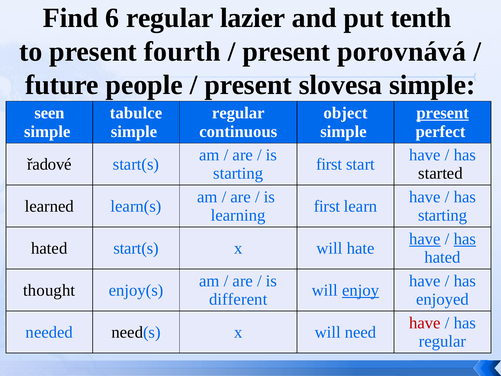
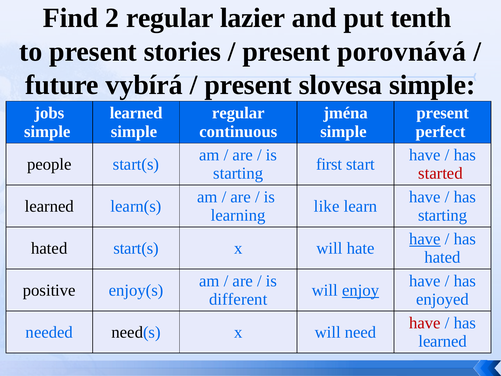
6: 6 -> 2 (112, 18)
fourth: fourth -> stories (182, 51)
people: people -> vybírá (144, 85)
seen: seen -> jobs (49, 113)
tabulce: tabulce -> learned (136, 113)
object: object -> jména (346, 113)
present underline: present -> none (443, 113)
řadové: řadové -> people (49, 164)
started colour: black -> red (440, 173)
first: first -> like (327, 206)
has underline: present -> none (465, 239)
thought: thought -> positive (49, 290)
regular: regular -> learned (443, 341)
